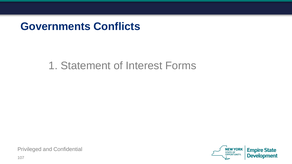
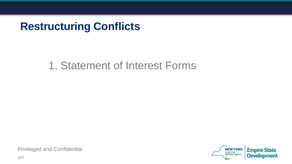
Governments: Governments -> Restructuring (56, 27)
